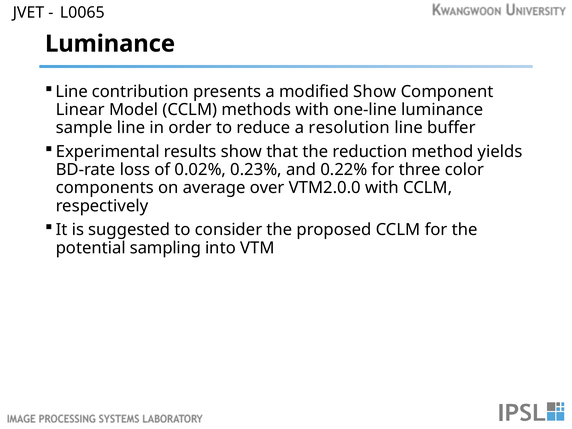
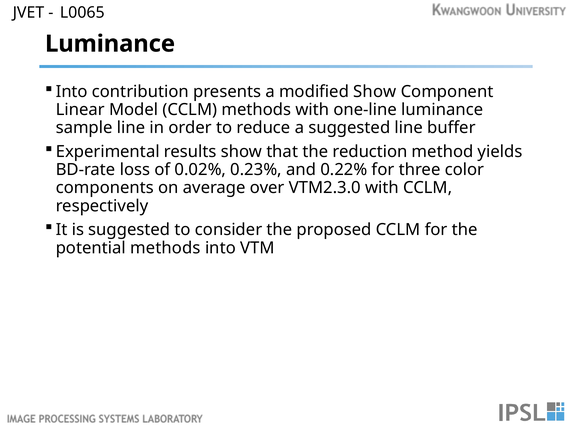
Line: Line -> Into (72, 92)
a resolution: resolution -> suggested (349, 128)
VTM2.0.0: VTM2.0.0 -> VTM2.3.0 (325, 188)
potential sampling: sampling -> methods (165, 248)
